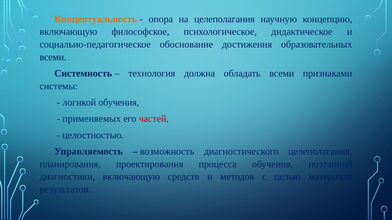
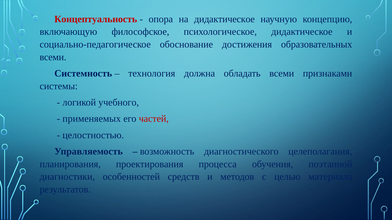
Концептуальность colour: orange -> red (96, 19)
на целеполагания: целеполагания -> дидактическое (224, 19)
логикой обучения: обучения -> учебного (119, 103)
диагностики включающую: включающую -> особенностей (131, 177)
